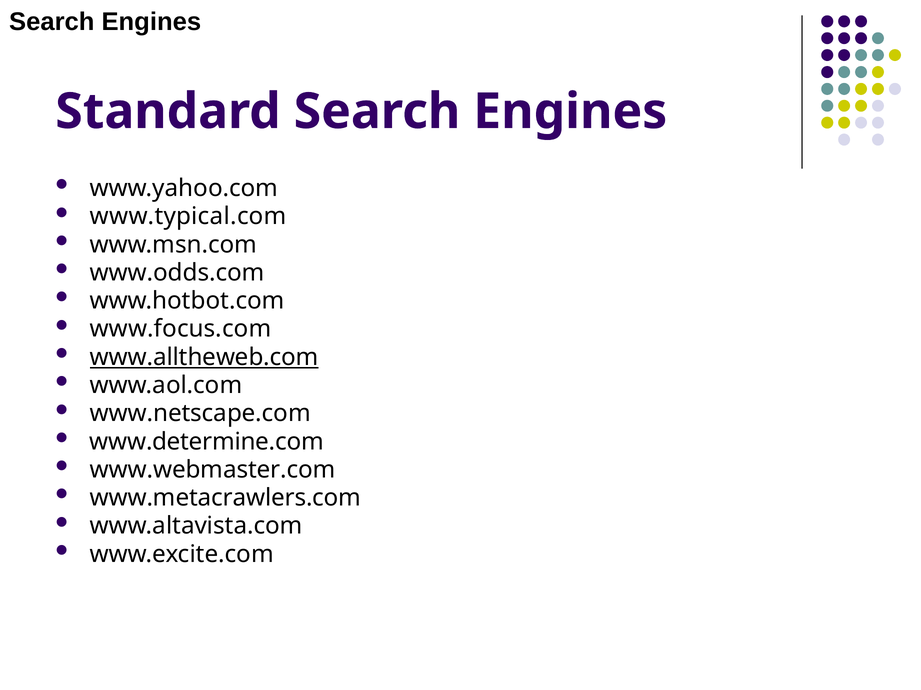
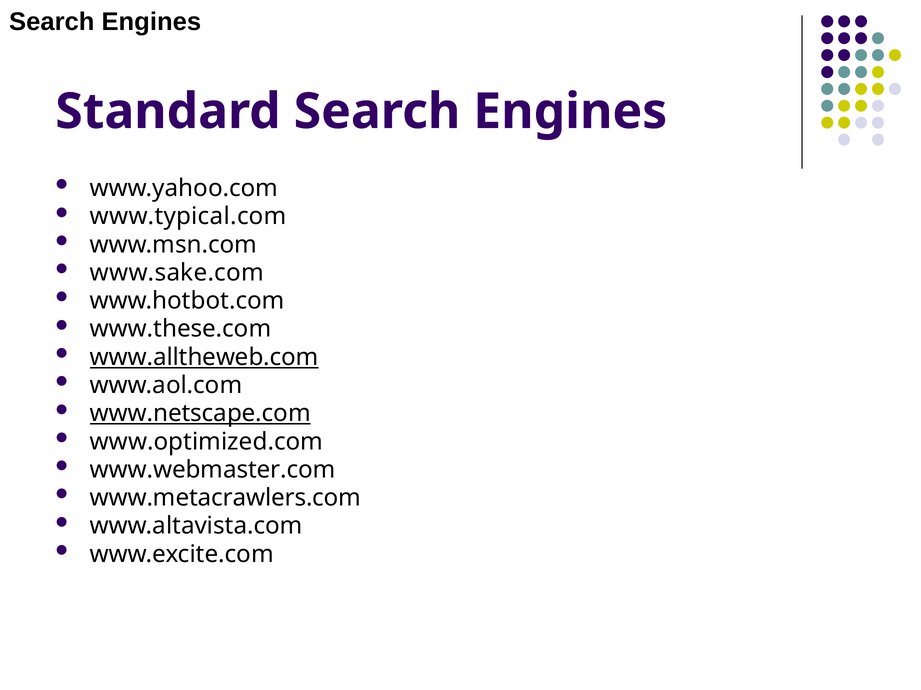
www.odds.com: www.odds.com -> www.sake.com (177, 273)
www.focus.com: www.focus.com -> www.these.com (181, 329)
www.netscape.com underline: none -> present (200, 414)
www.determine.com: www.determine.com -> www.optimized.com (206, 442)
